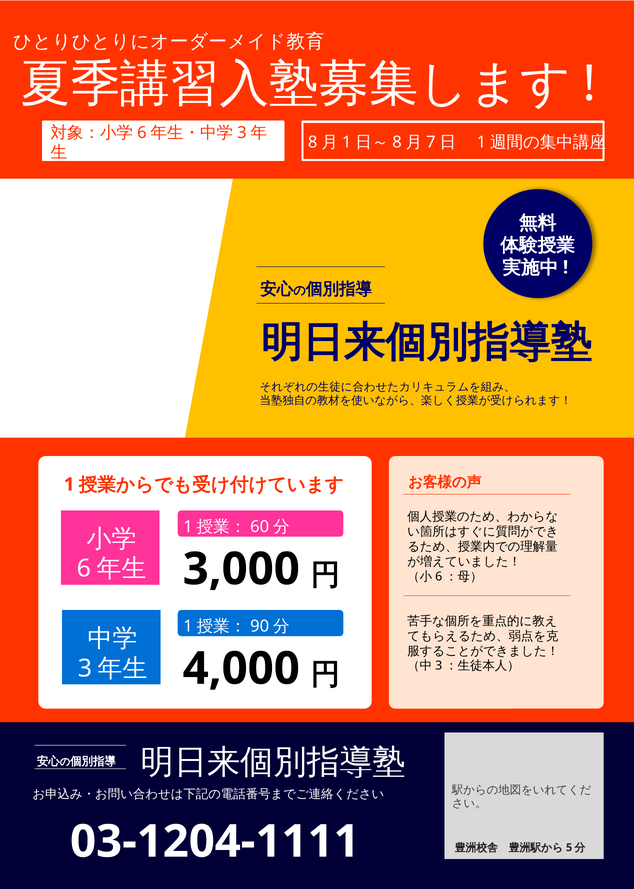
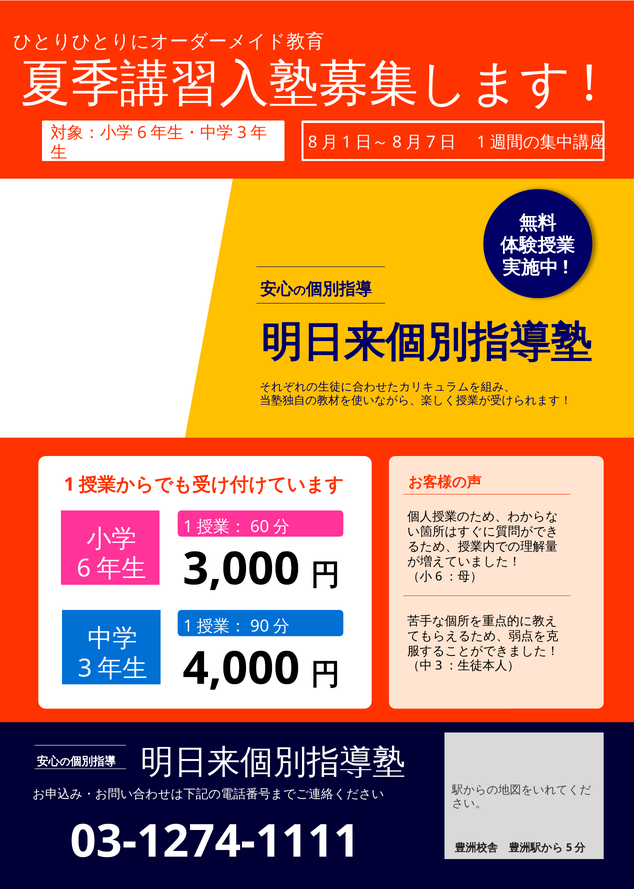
03-1204-1111: 03-1204-1111 -> 03-1274-1111 (215, 842)
